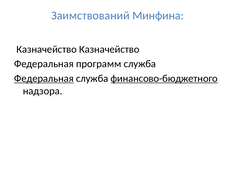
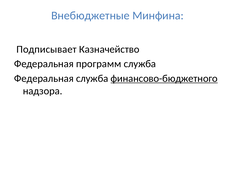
Заимствований: Заимствований -> Внебюджетные (90, 16)
Казначейство: Казначейство -> Подписывает (47, 49)
Федеральная underline: present -> none (44, 79)
